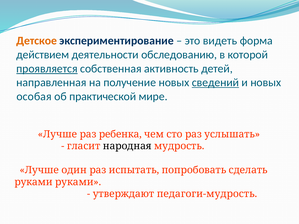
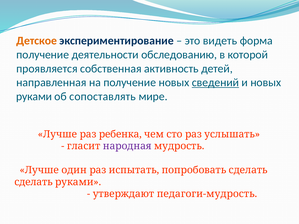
действием: действием -> получение (43, 55)
проявляется underline: present -> none (47, 69)
особая: особая -> руками (34, 97)
практической: практической -> сопоставлять (103, 97)
народная colour: black -> purple (127, 146)
руками: руками -> сделать (34, 182)
